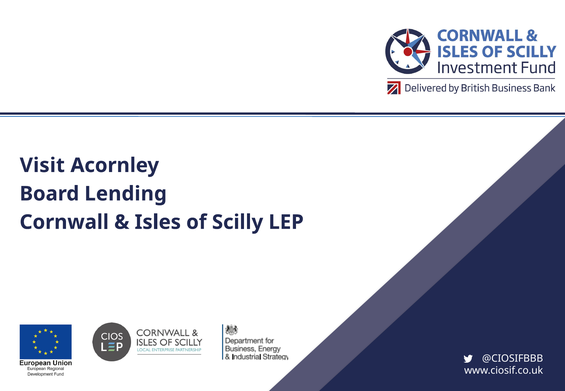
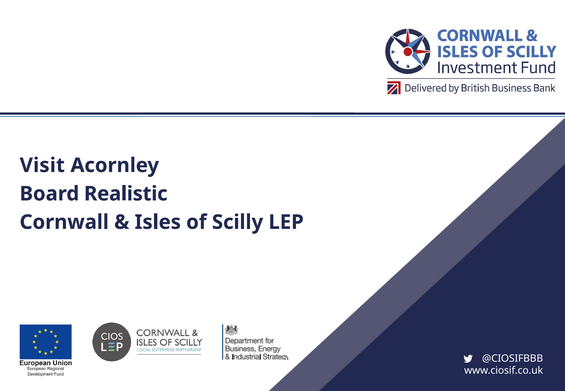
Lending: Lending -> Realistic (126, 194)
